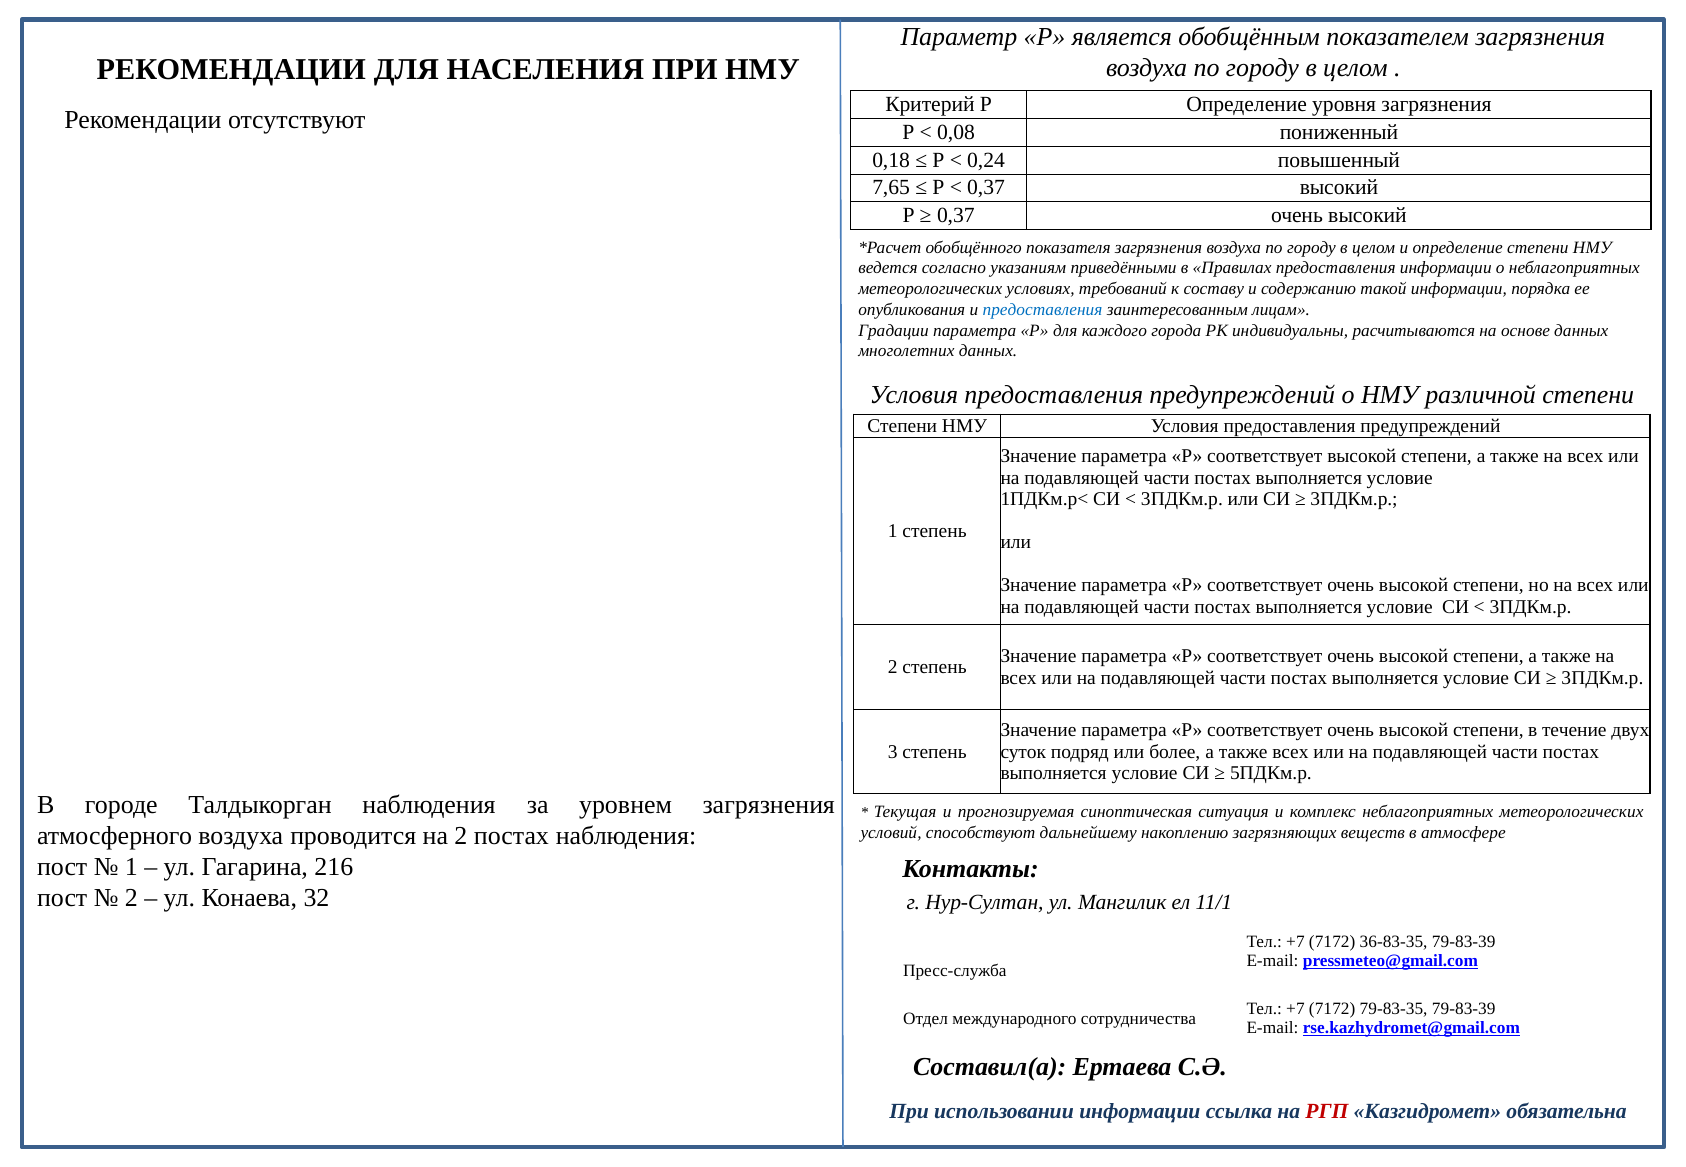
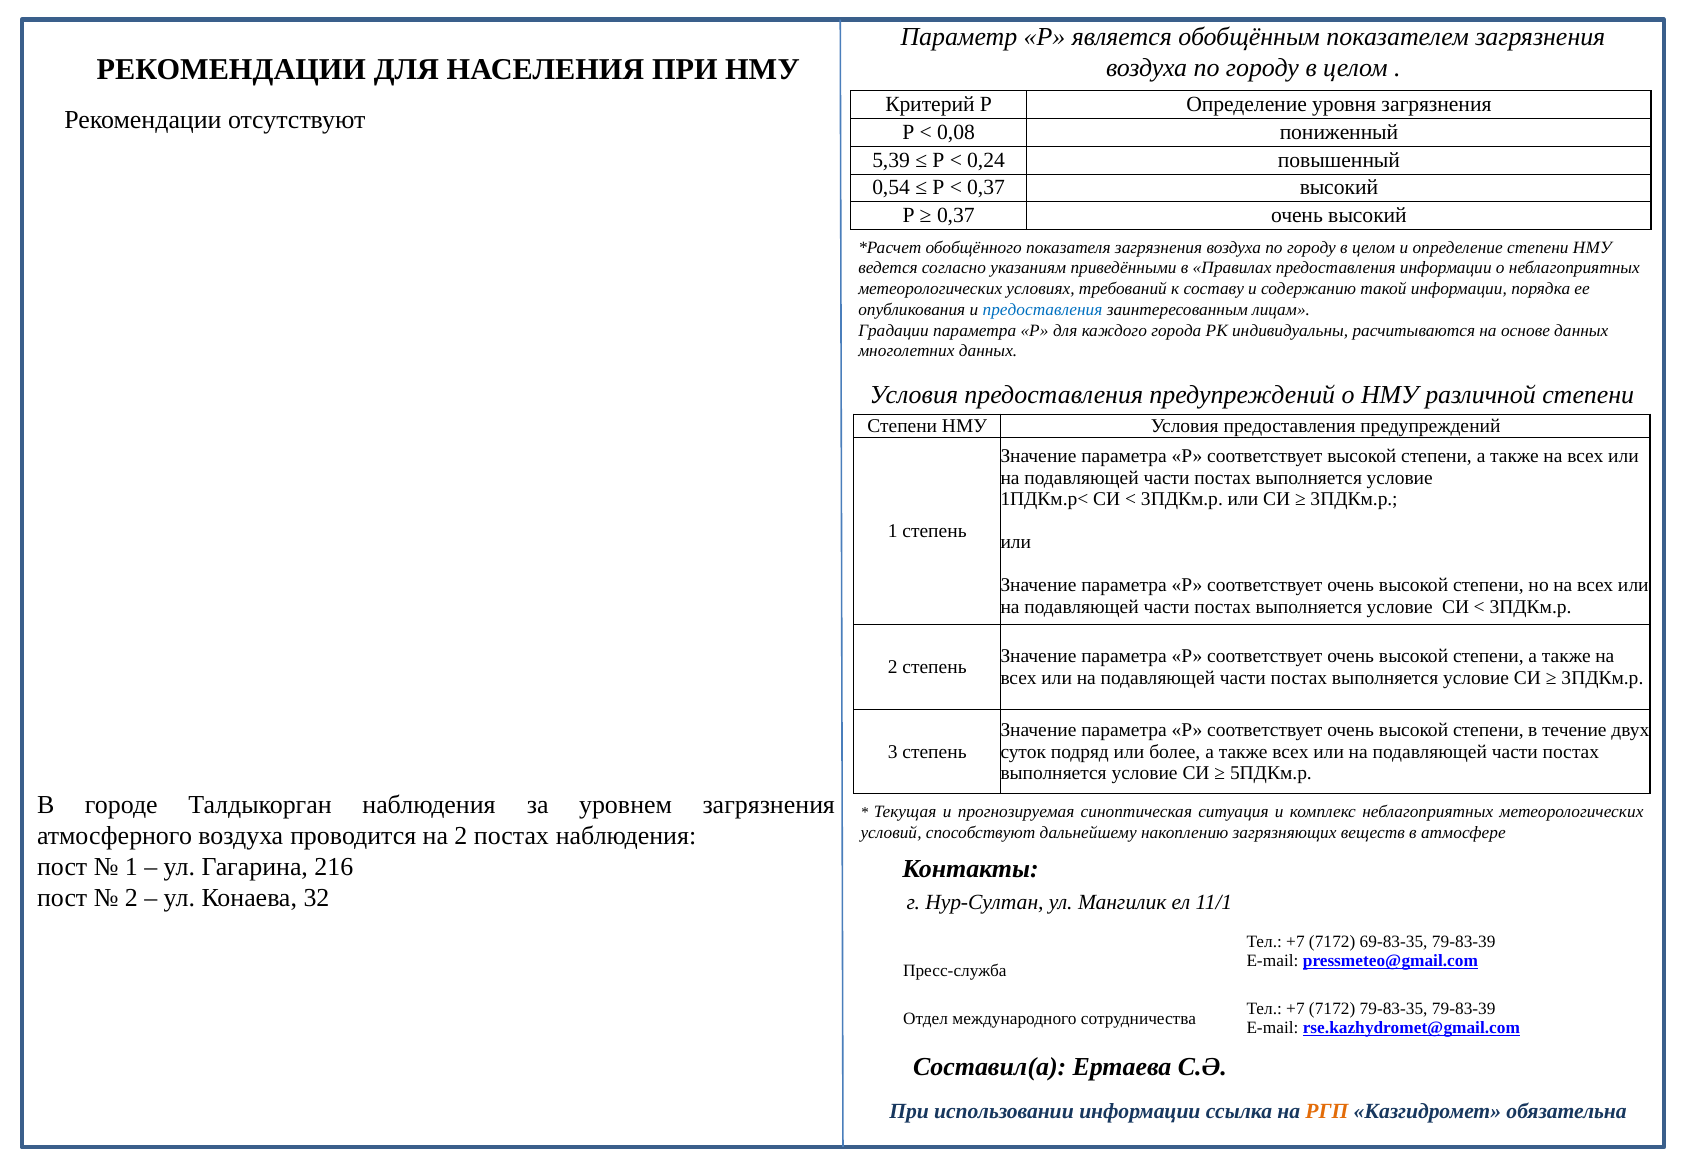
0,18: 0,18 -> 5,39 (891, 160)
7,65: 7,65 -> 0,54 (891, 188)
36-83-35: 36-83-35 -> 69-83-35 (1394, 942)
РГП colour: red -> orange (1327, 1111)
